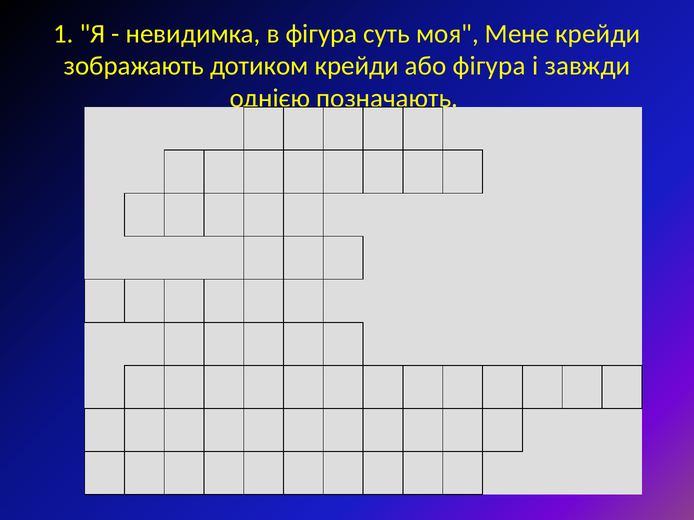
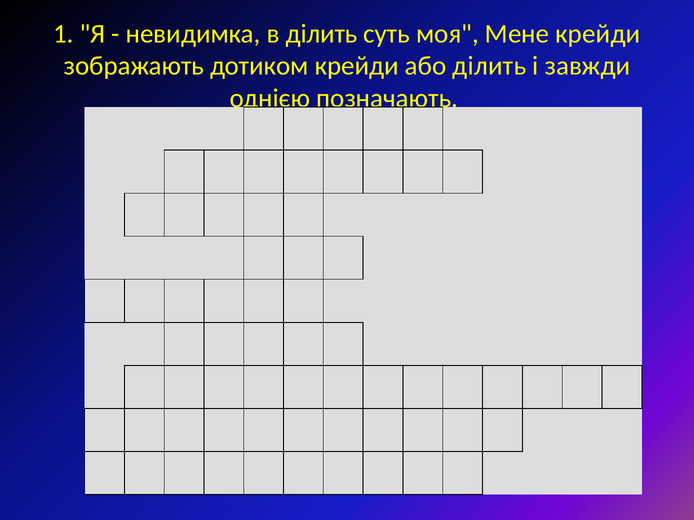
в фігура: фігура -> ділить (322, 34)
або фігура: фігура -> ділить (489, 66)
